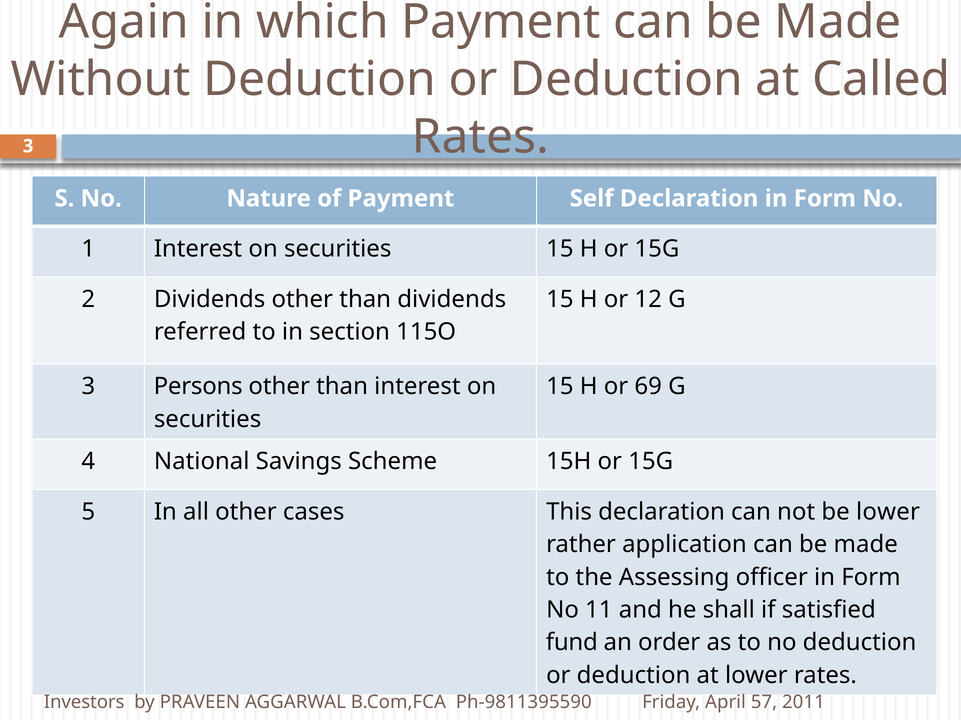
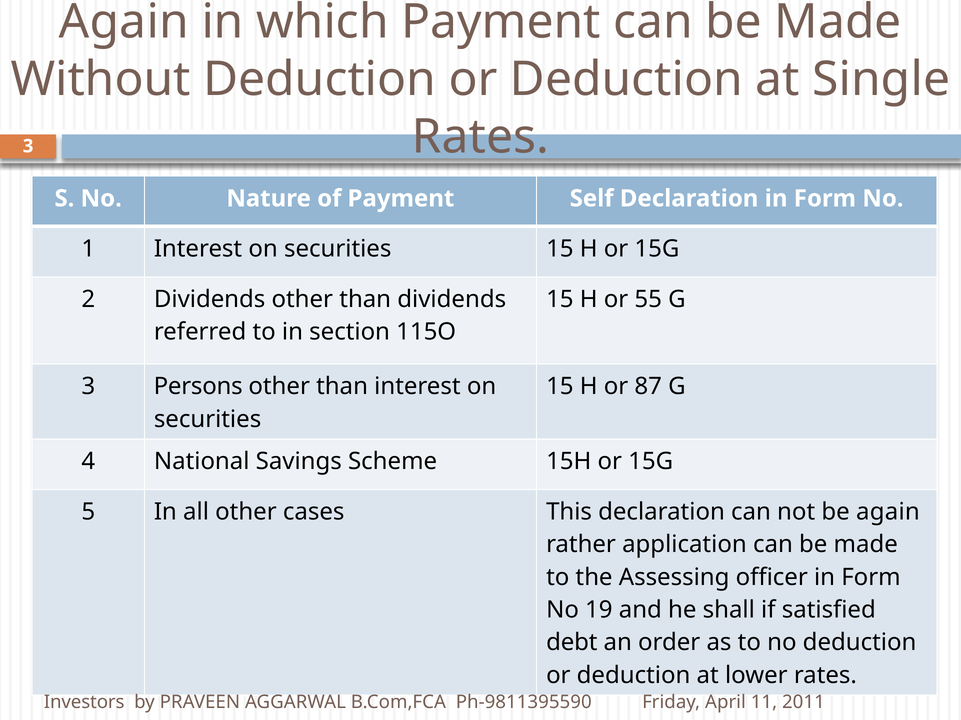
Called: Called -> Single (881, 79)
12: 12 -> 55 (648, 300)
69: 69 -> 87 (648, 387)
be lower: lower -> again (888, 512)
11: 11 -> 19 (599, 610)
fund: fund -> debt (572, 643)
57: 57 -> 11 (764, 703)
